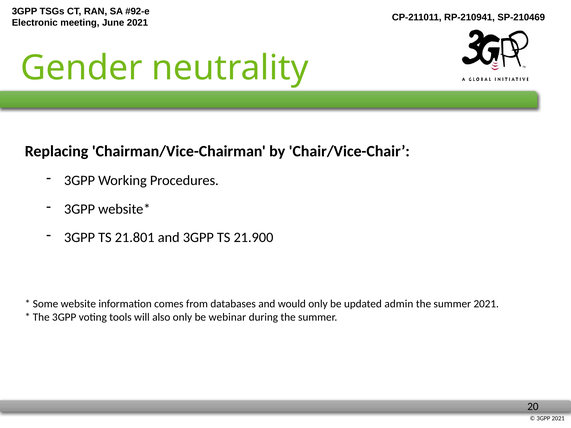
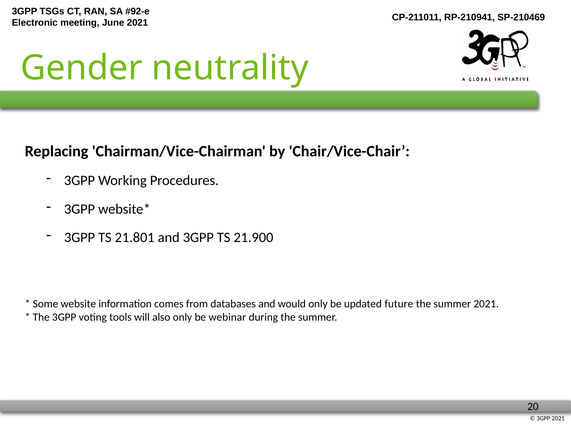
admin: admin -> future (399, 304)
